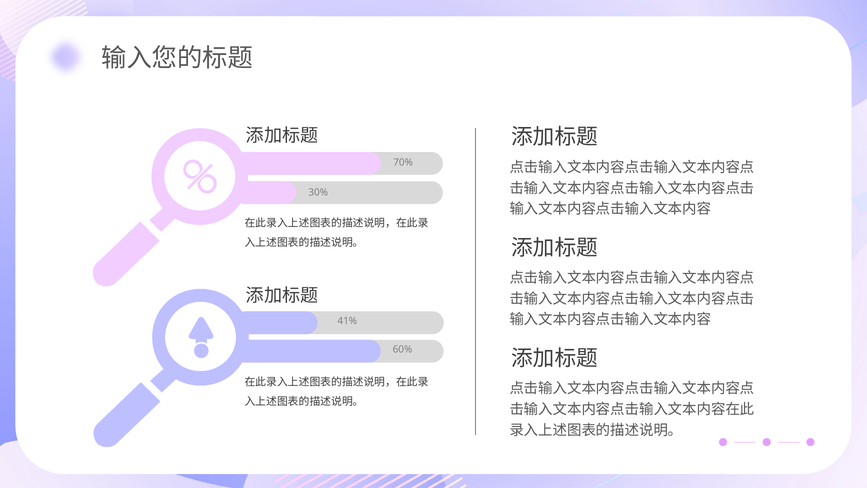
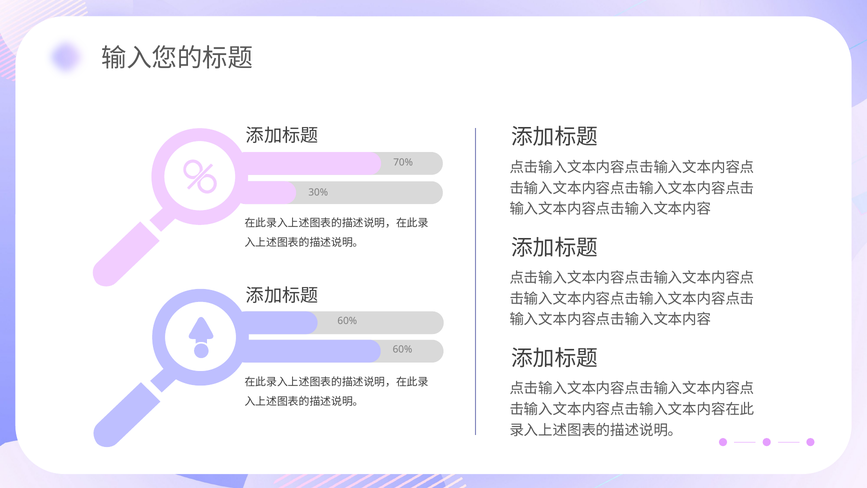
41%: 41% -> 60% (347, 321)
